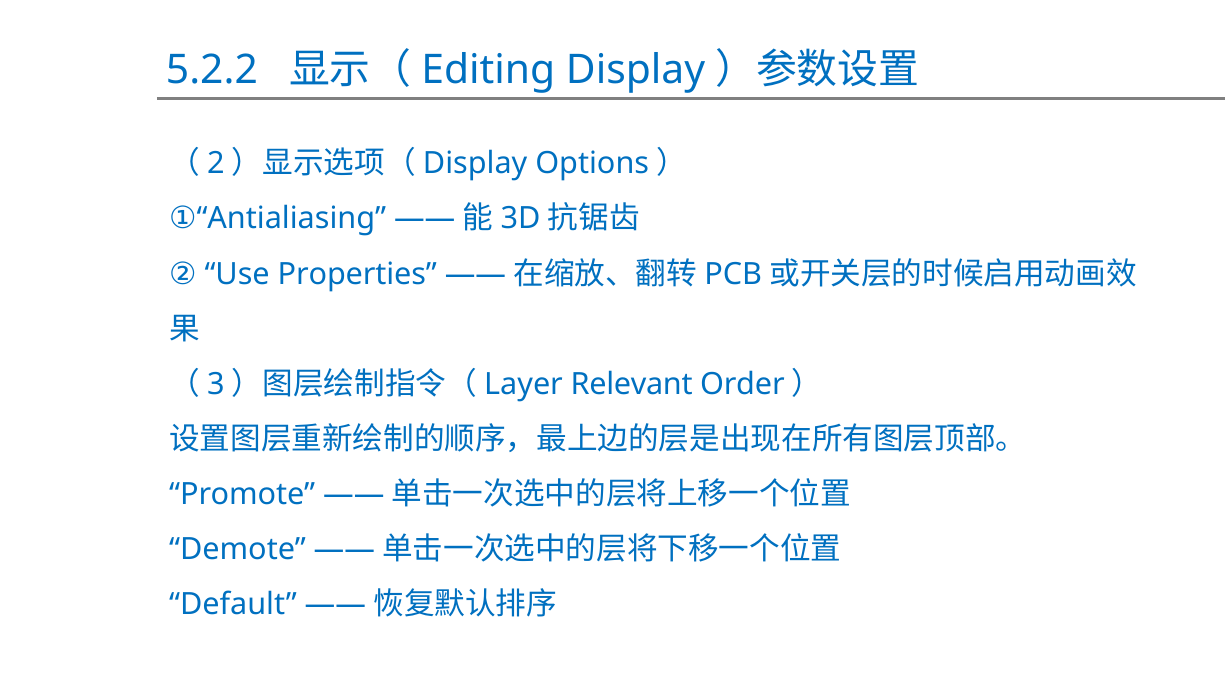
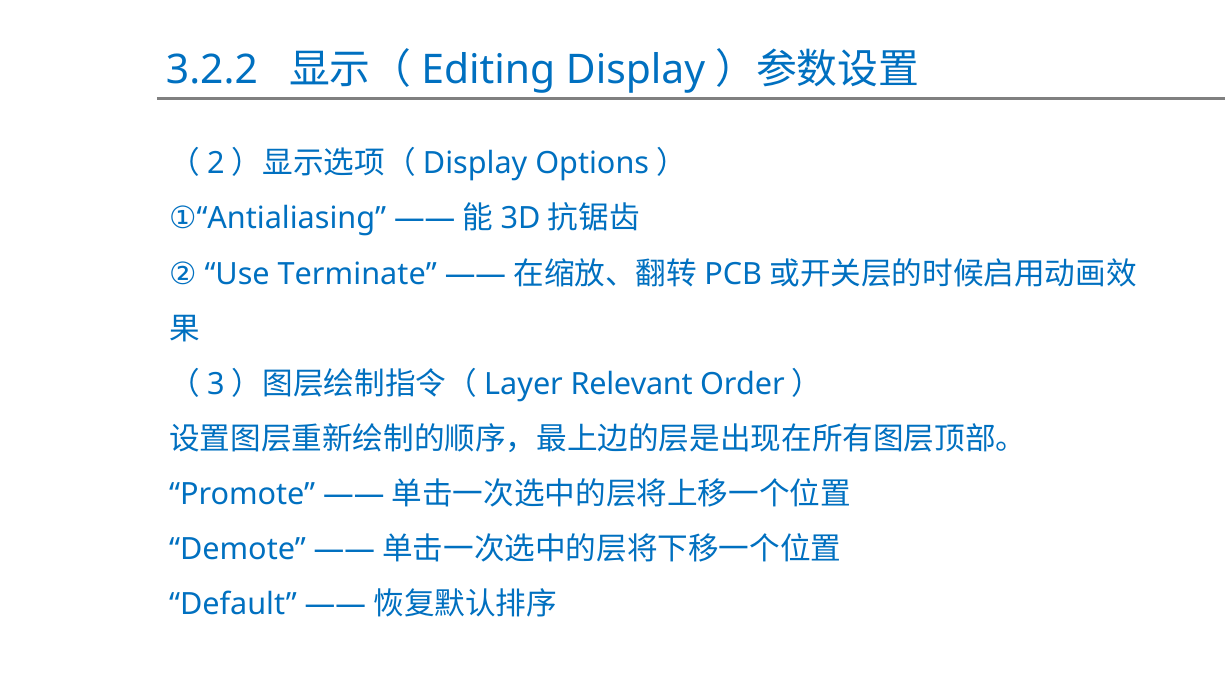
5.2.2: 5.2.2 -> 3.2.2 (212, 70)
Properties: Properties -> Terminate (357, 274)
